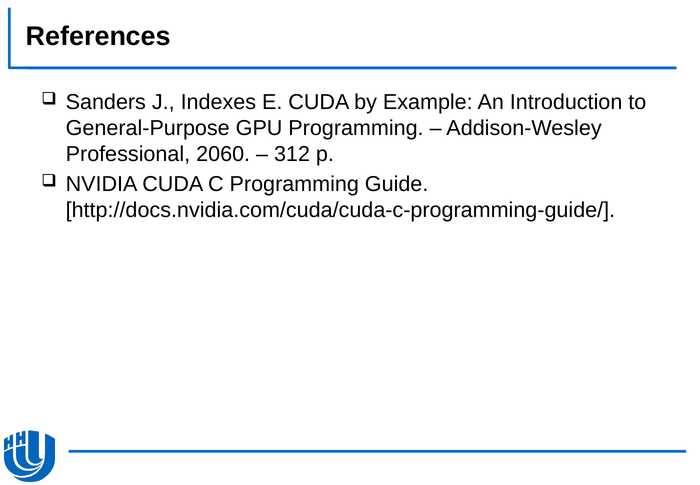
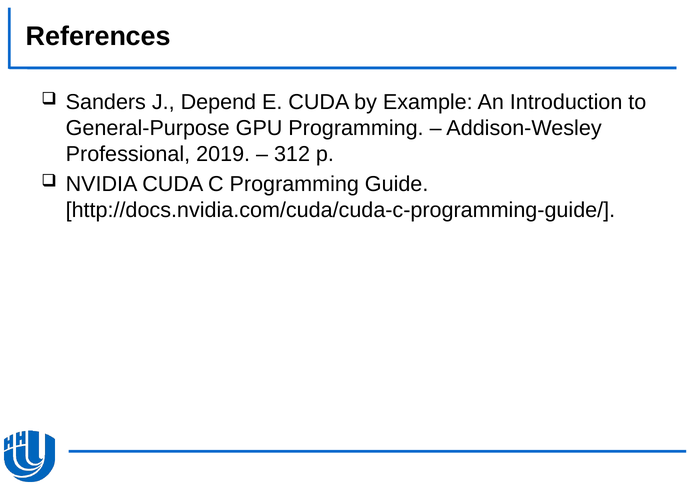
Indexes: Indexes -> Depend (218, 102)
2060: 2060 -> 2019 (223, 154)
